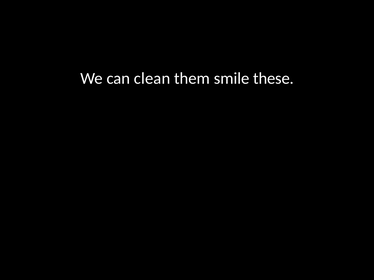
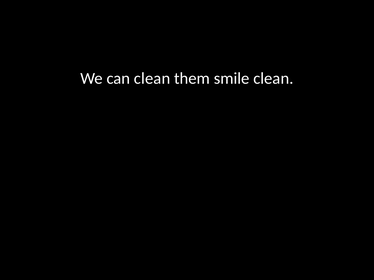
smile these: these -> clean (273, 78)
